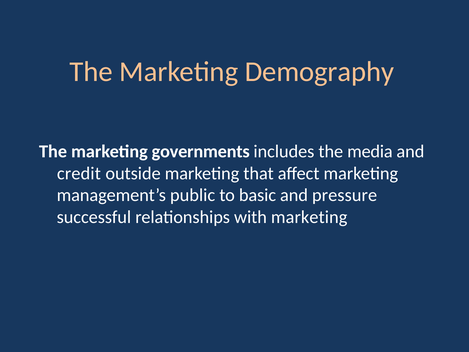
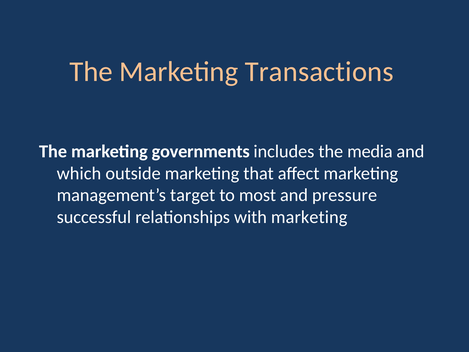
Demography: Demography -> Transactions (319, 72)
credit: credit -> which (79, 173)
public: public -> target (193, 195)
basic: basic -> most (258, 195)
